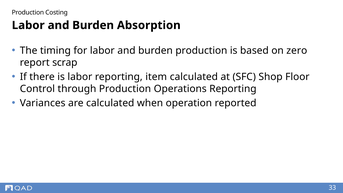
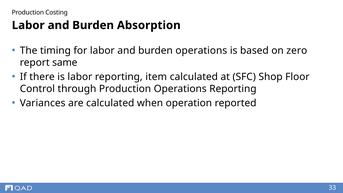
burden production: production -> operations (201, 51)
scrap: scrap -> same (65, 63)
